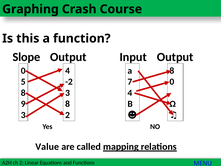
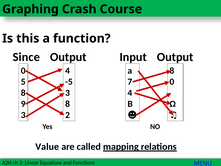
Slope: Slope -> Since (26, 57)
-2: -2 -> -5 (69, 82)
